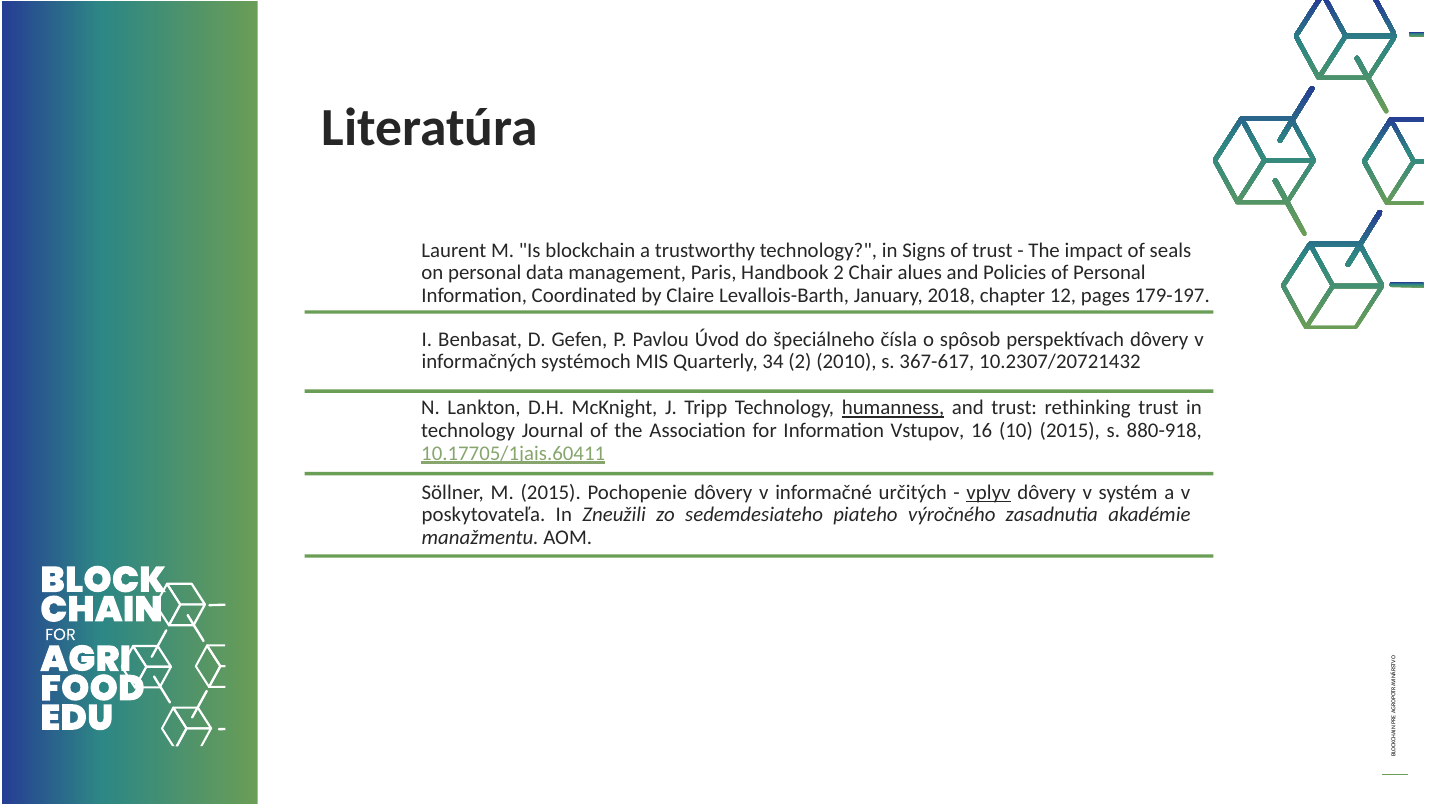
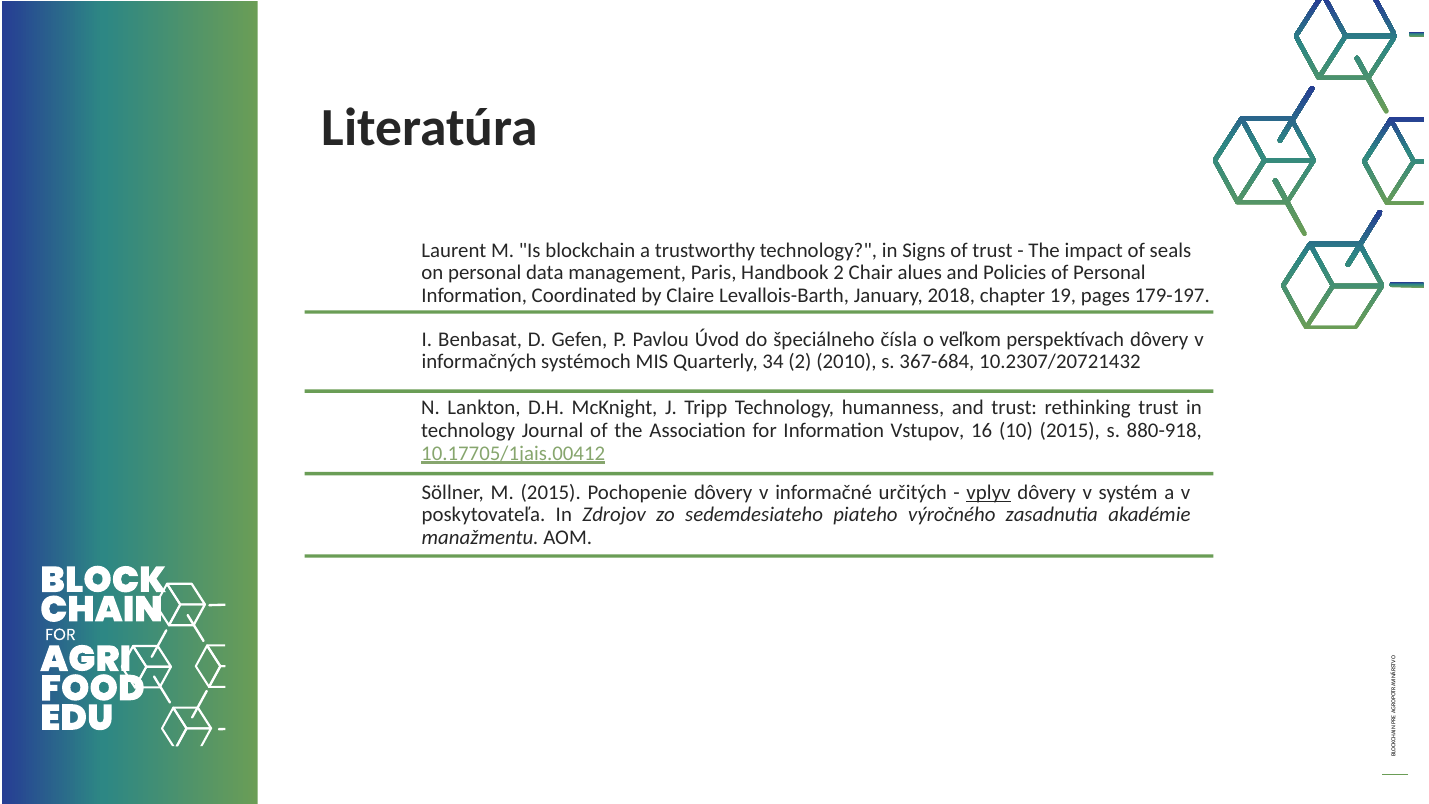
12: 12 -> 19 (1063, 296)
spôsob: spôsob -> veľkom (970, 339)
367-617: 367-617 -> 367-684 (937, 362)
humanness underline: present -> none (893, 408)
10.17705/1jais.60411: 10.17705/1jais.60411 -> 10.17705/1jais.00412 (513, 453)
Zneužili: Zneužili -> Zdrojov (614, 515)
